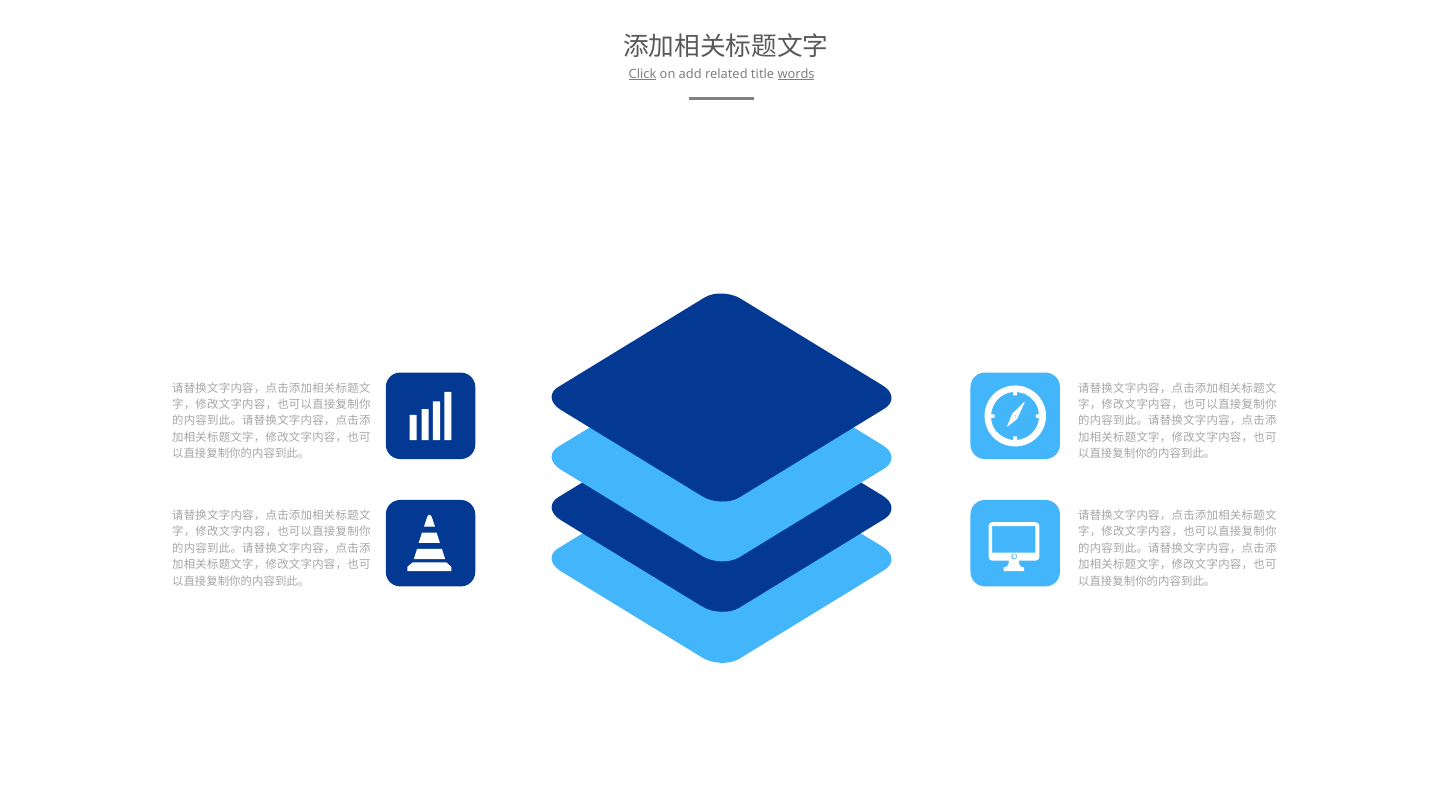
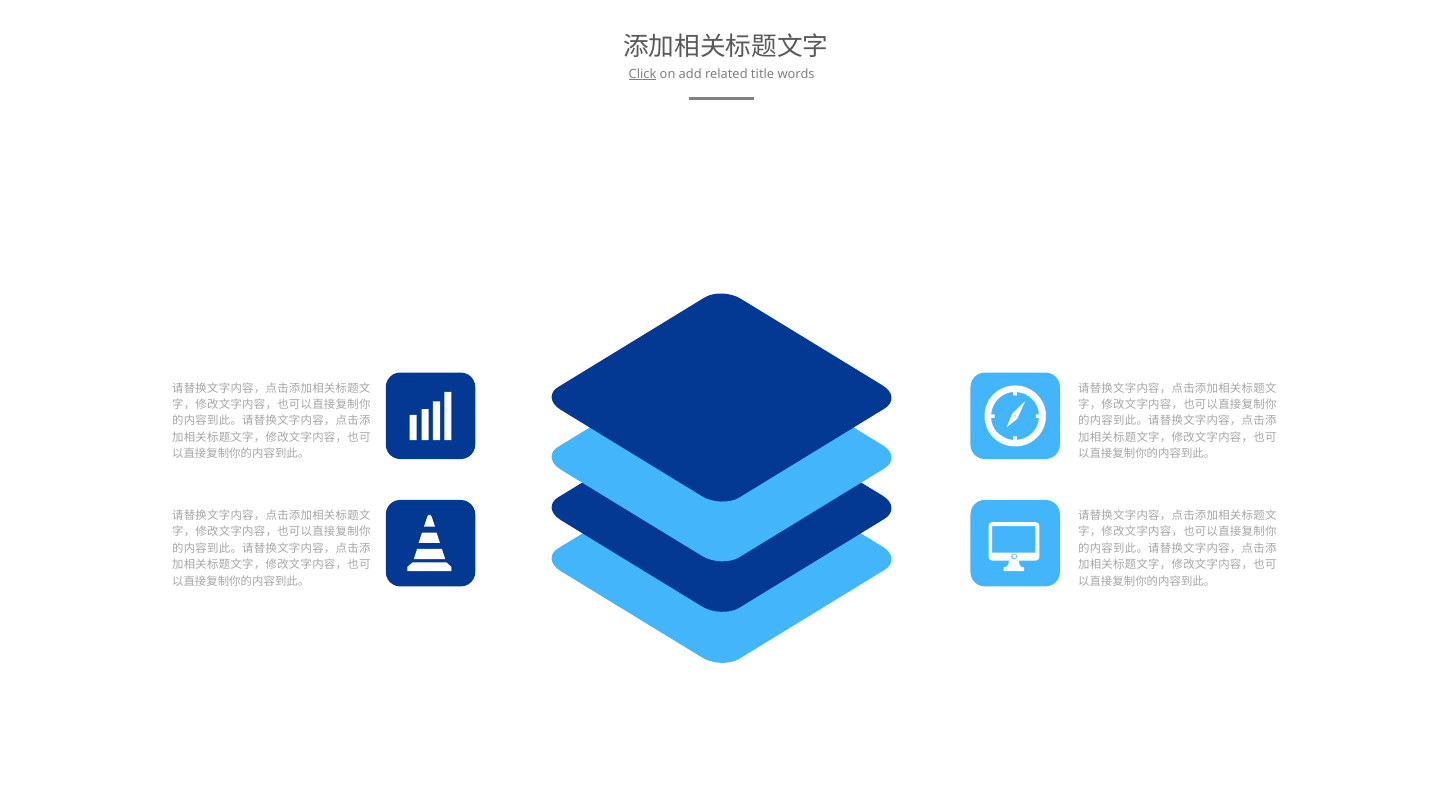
words underline: present -> none (796, 74)
